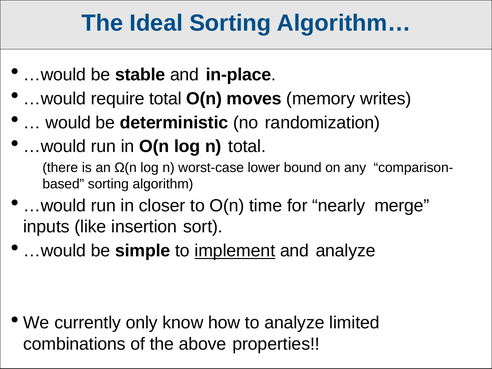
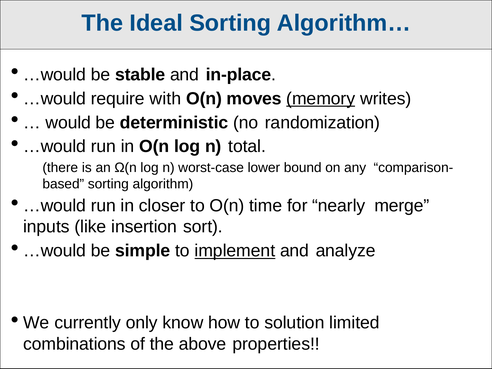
require total: total -> with (165, 99)
memory underline: none -> present (321, 99)
to analyze: analyze -> solution (294, 323)
